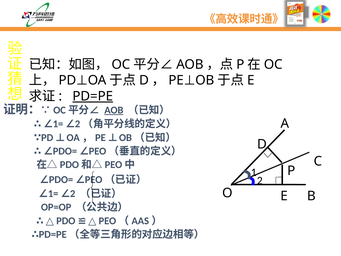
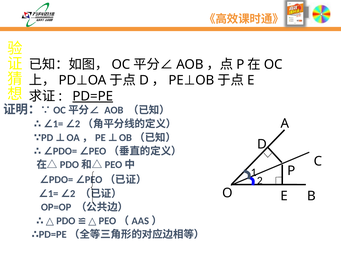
AOB underline: present -> none (114, 110)
